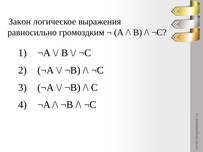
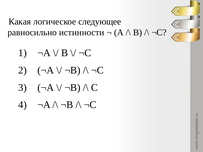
Закон: Закон -> Какая (20, 22)
выражения: выражения -> следующее (100, 22)
громоздким: громоздким -> истинности (82, 32)
